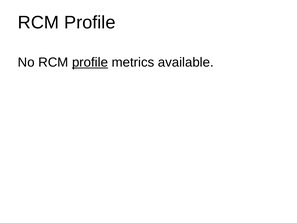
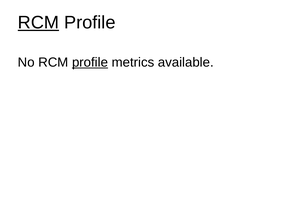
RCM underline: none -> present (38, 23)
